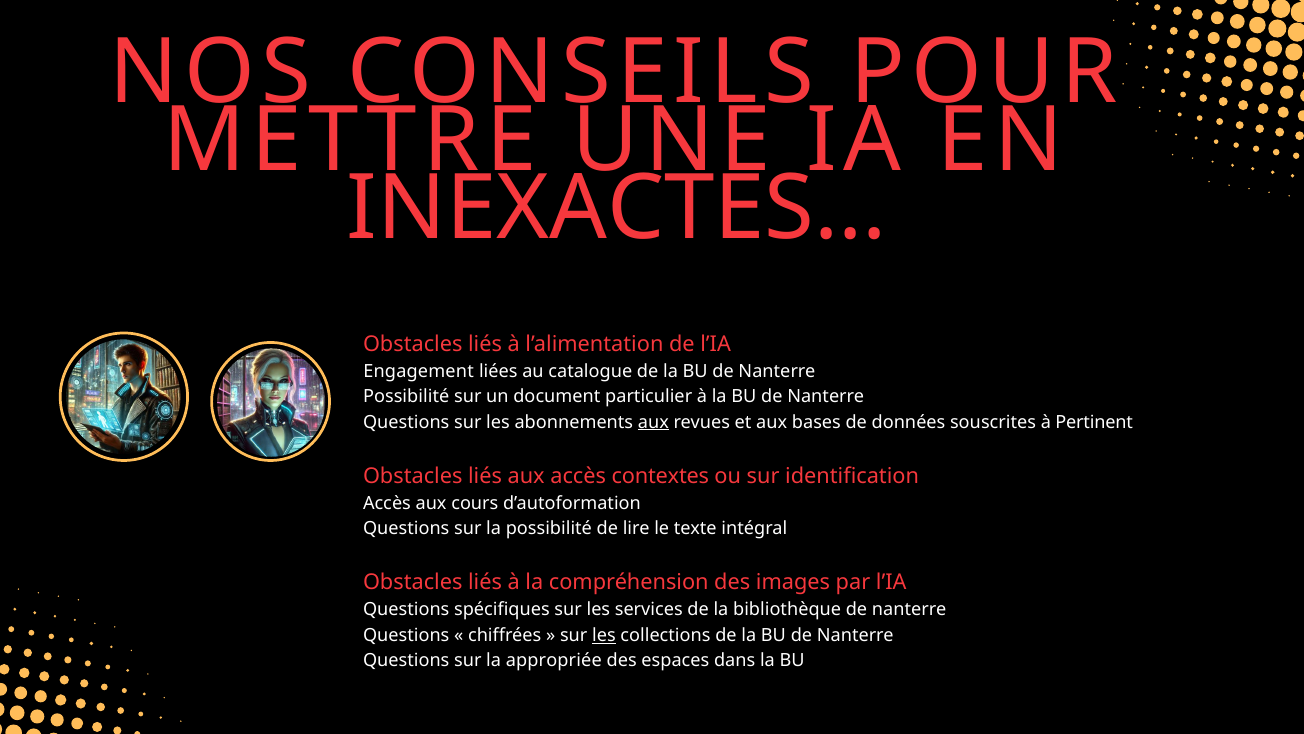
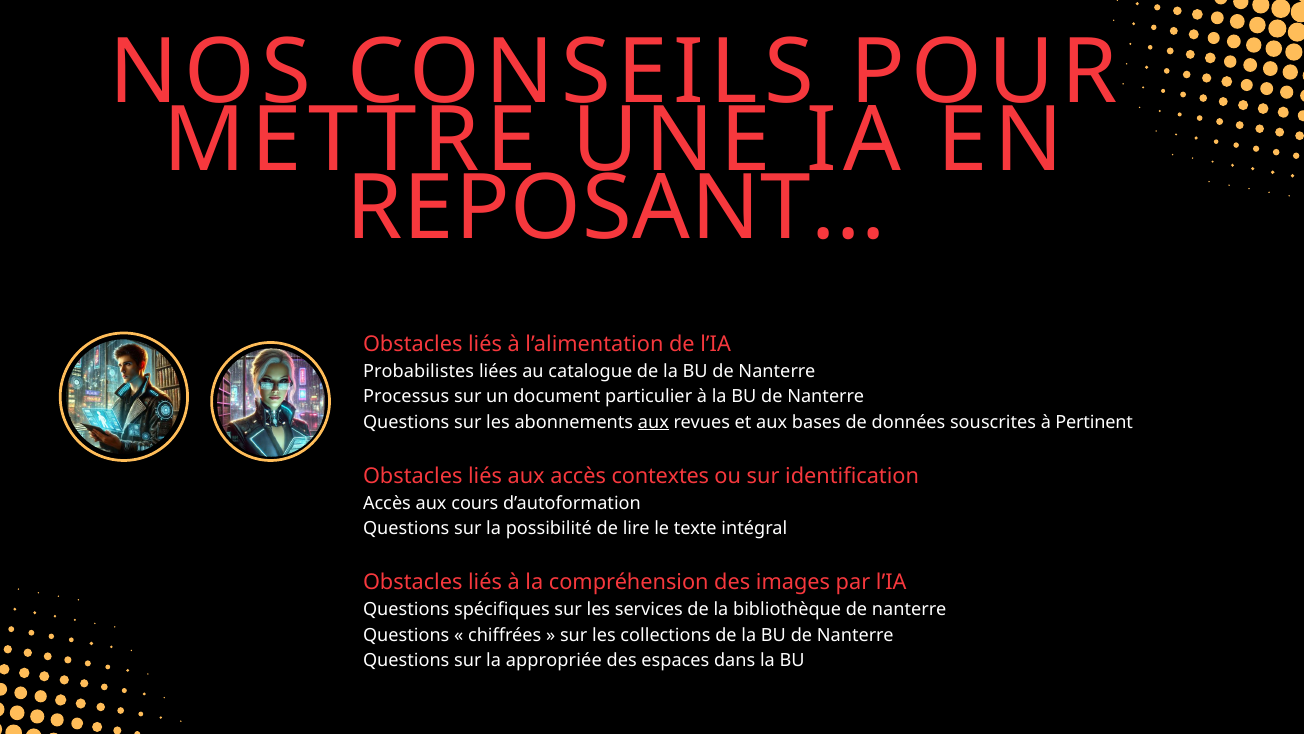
INEXACTES: INEXACTES -> REPOSANT (616, 208)
Engagement: Engagement -> Probabilistes (419, 371)
Possibilité: Possibilité -> Processus (406, 396)
les underline: present -> none (604, 635)
